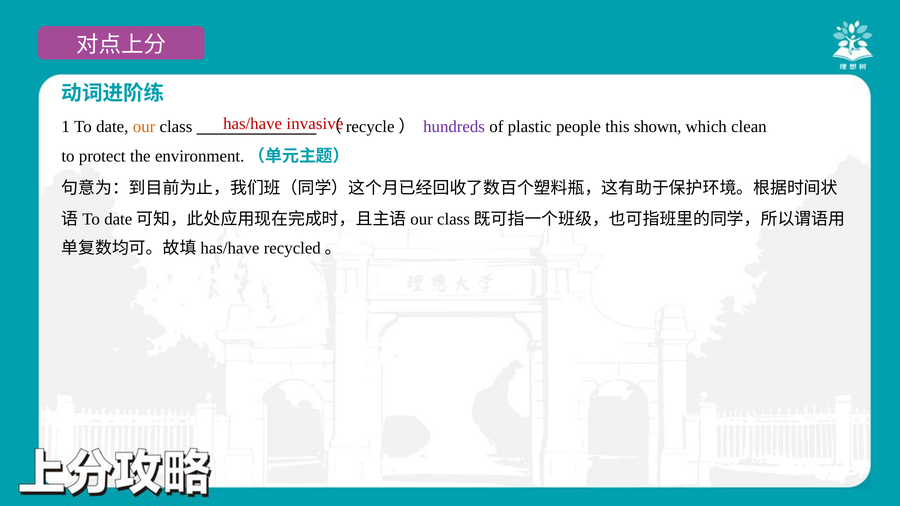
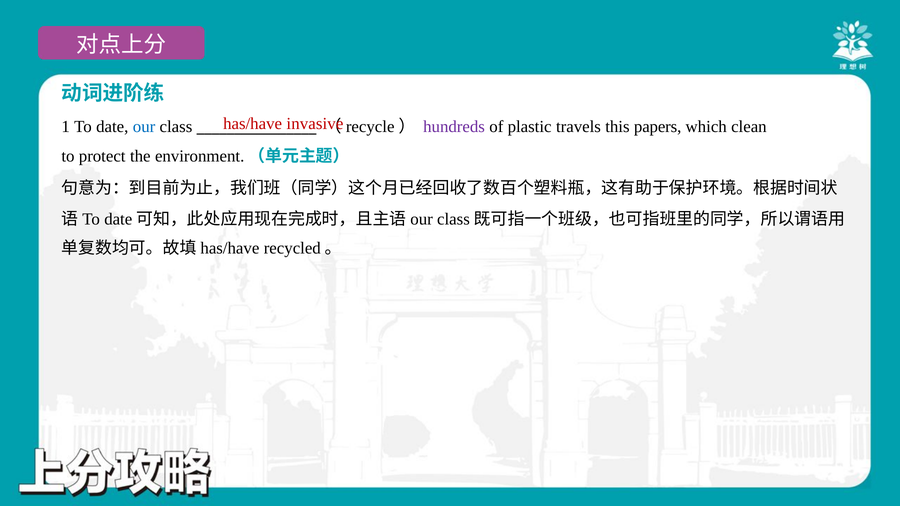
our colour: orange -> blue (144, 127)
people: people -> travels (578, 127)
shown: shown -> papers (658, 127)
